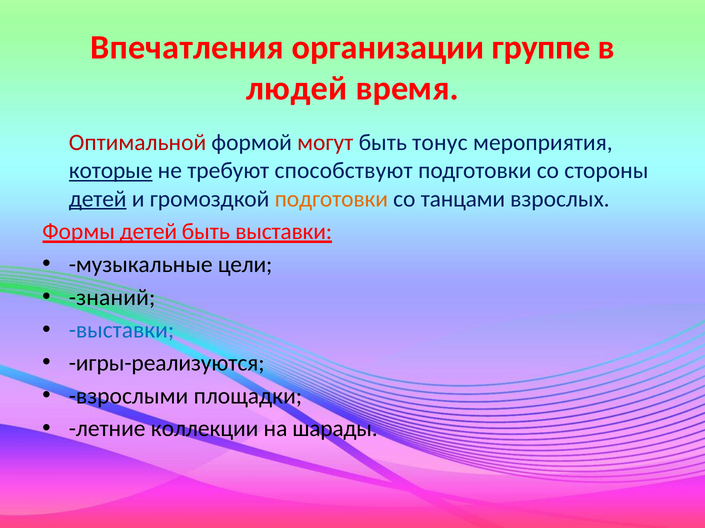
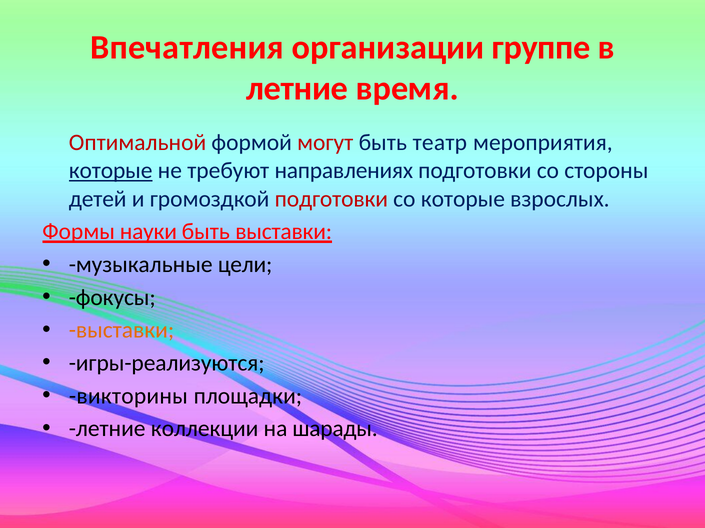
людей: людей -> летние (297, 89)
тонус: тонус -> театр (440, 143)
способствуют: способствуют -> направлениях (344, 171)
детей underline: present -> none (98, 199)
подготовки colour: orange -> red (331, 199)
со танцами: танцами -> которые (463, 199)
Формы детей: детей -> науки (148, 232)
знаний: знаний -> фокусы (112, 298)
выставки colour: blue -> orange (121, 331)
взрослыми: взрослыми -> викторины (128, 396)
